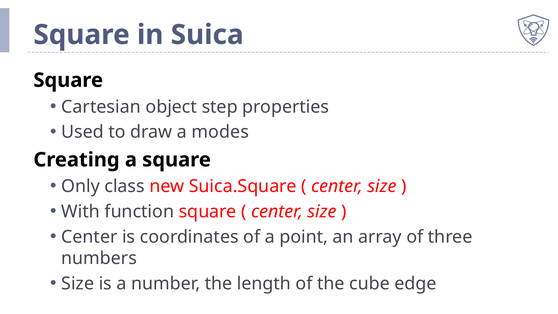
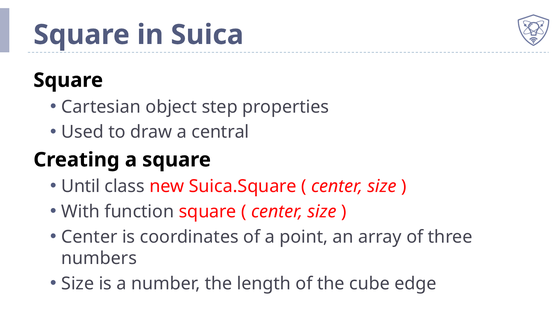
modes: modes -> central (220, 132)
Only: Only -> Until (81, 186)
